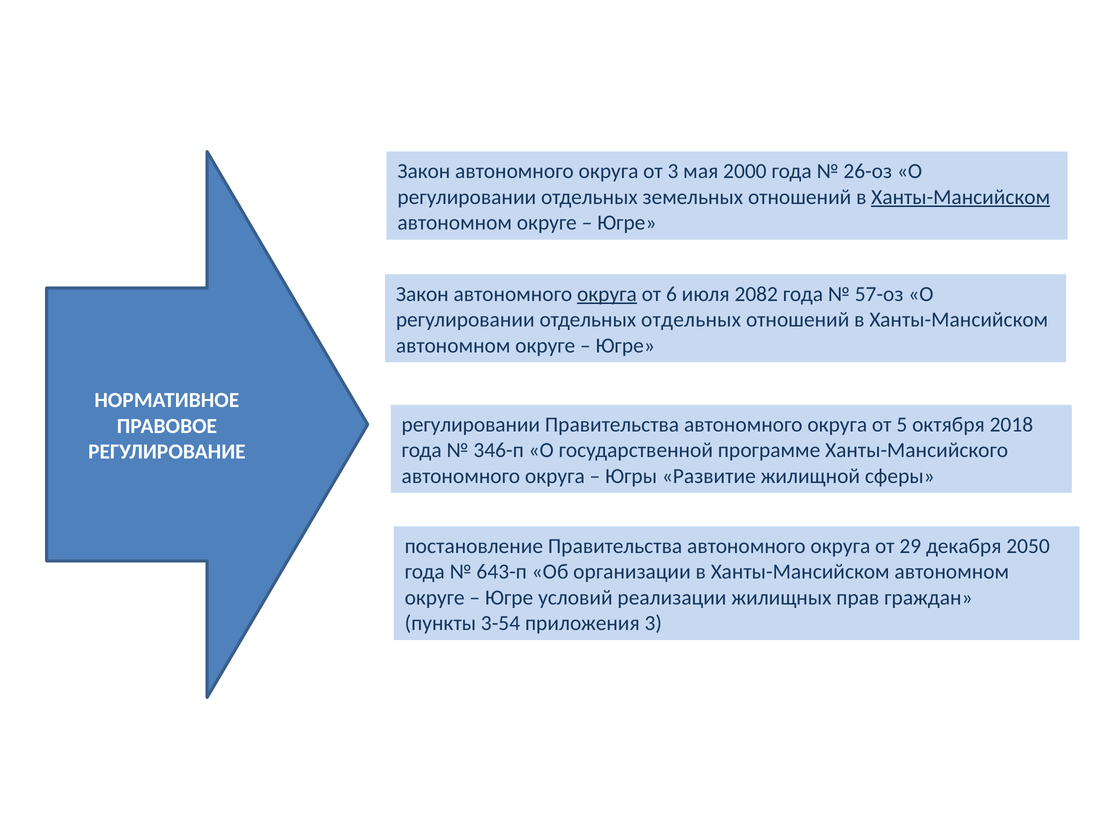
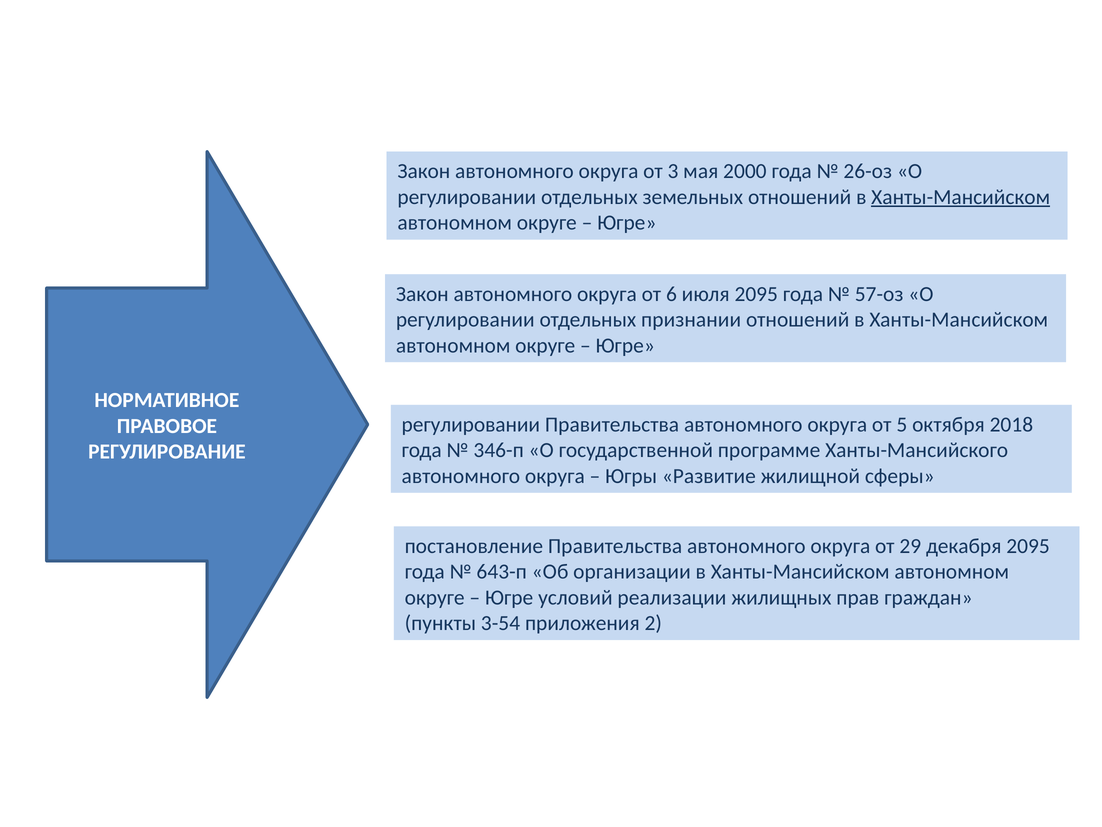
округа underline: present -> none (607, 294)
июля 2082: 2082 -> 2095 (756, 294)
отдельных отдельных: отдельных -> признании (691, 319)
декабря 2050: 2050 -> 2095 (1028, 546)
приложения 3: 3 -> 2 (653, 623)
